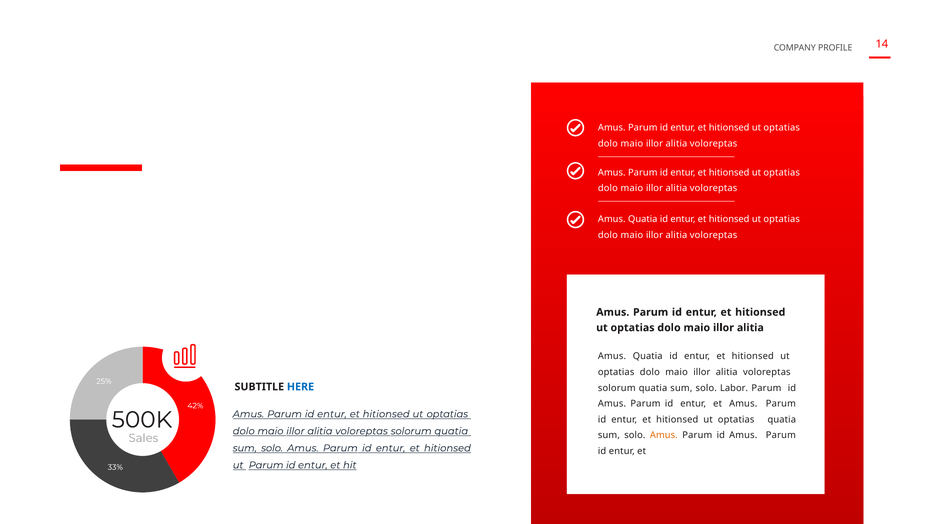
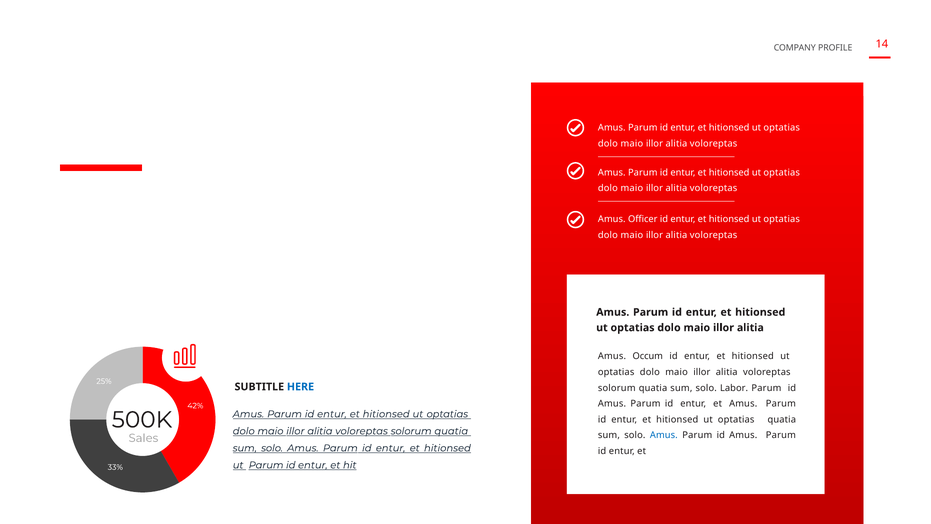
Quatia: Quatia -> Officer (643, 219)
Quatia: Quatia -> Occum (648, 356)
Amus colour: orange -> blue (664, 435)
